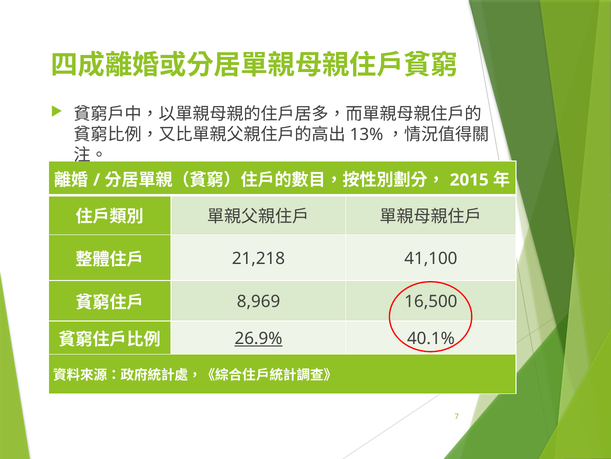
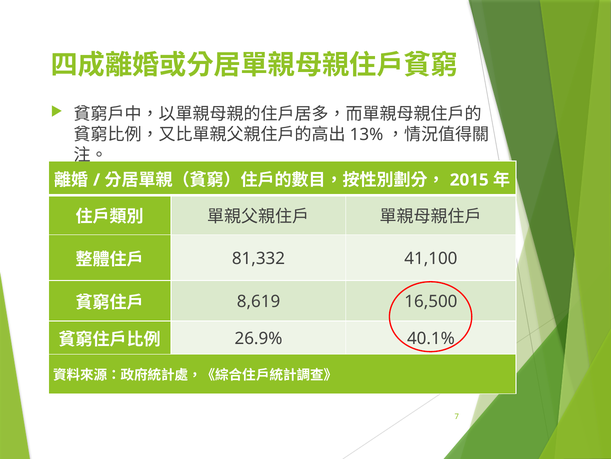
21,218: 21,218 -> 81,332 (258, 258)
8,969: 8,969 -> 8,619 (259, 301)
26.9% underline: present -> none (258, 338)
